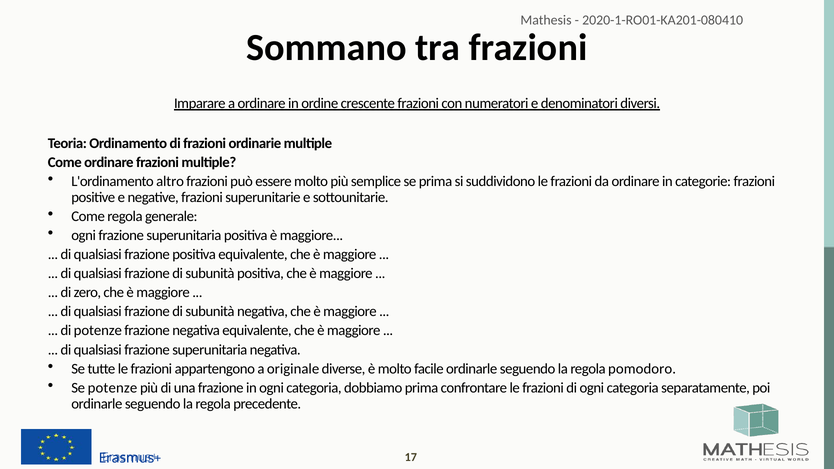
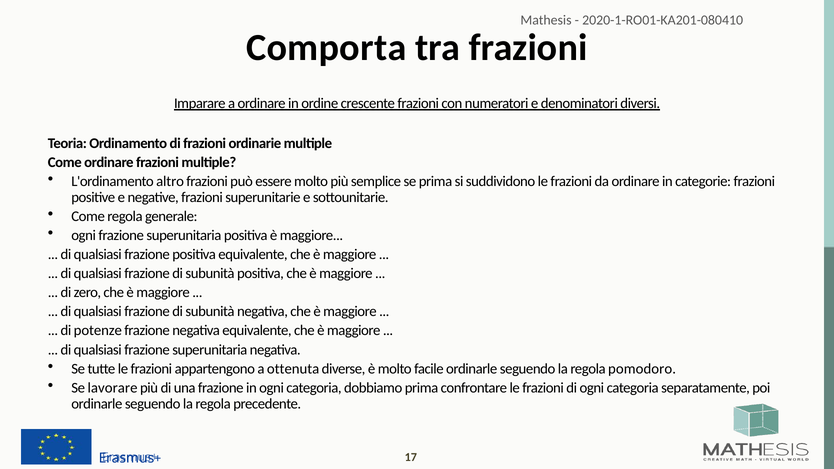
Sommano: Sommano -> Comporta (326, 47)
originale: originale -> ottenuta (293, 369)
Se potenze: potenze -> lavorare (113, 388)
